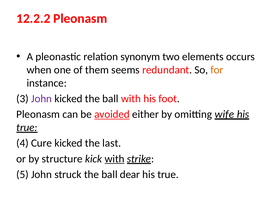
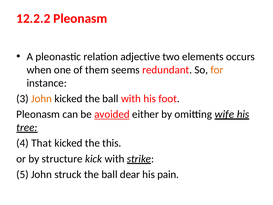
synonym: synonym -> adjective (140, 57)
John colour: purple -> orange (42, 99)
true: true -> tree (27, 127)
Cure: Cure -> That (41, 143)
last: last -> this (112, 143)
with underline: present -> none (115, 159)
true: true -> pain (168, 174)
